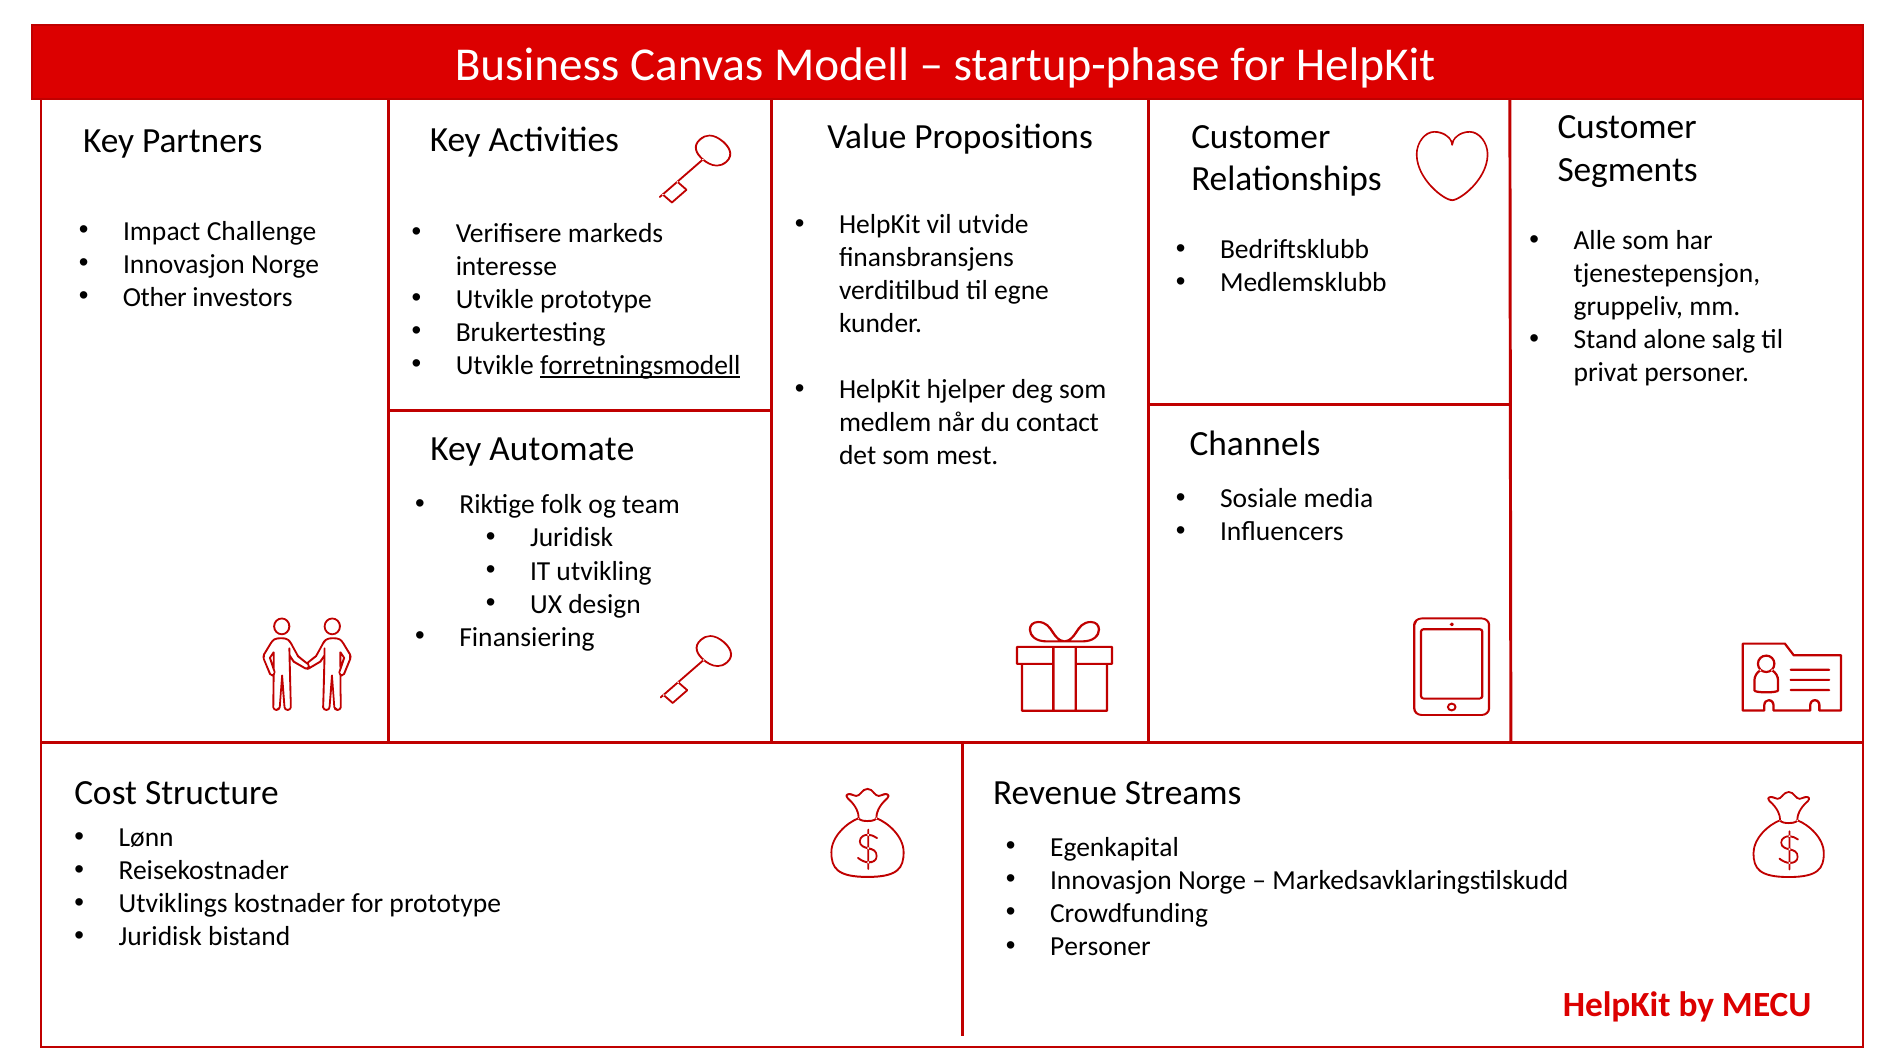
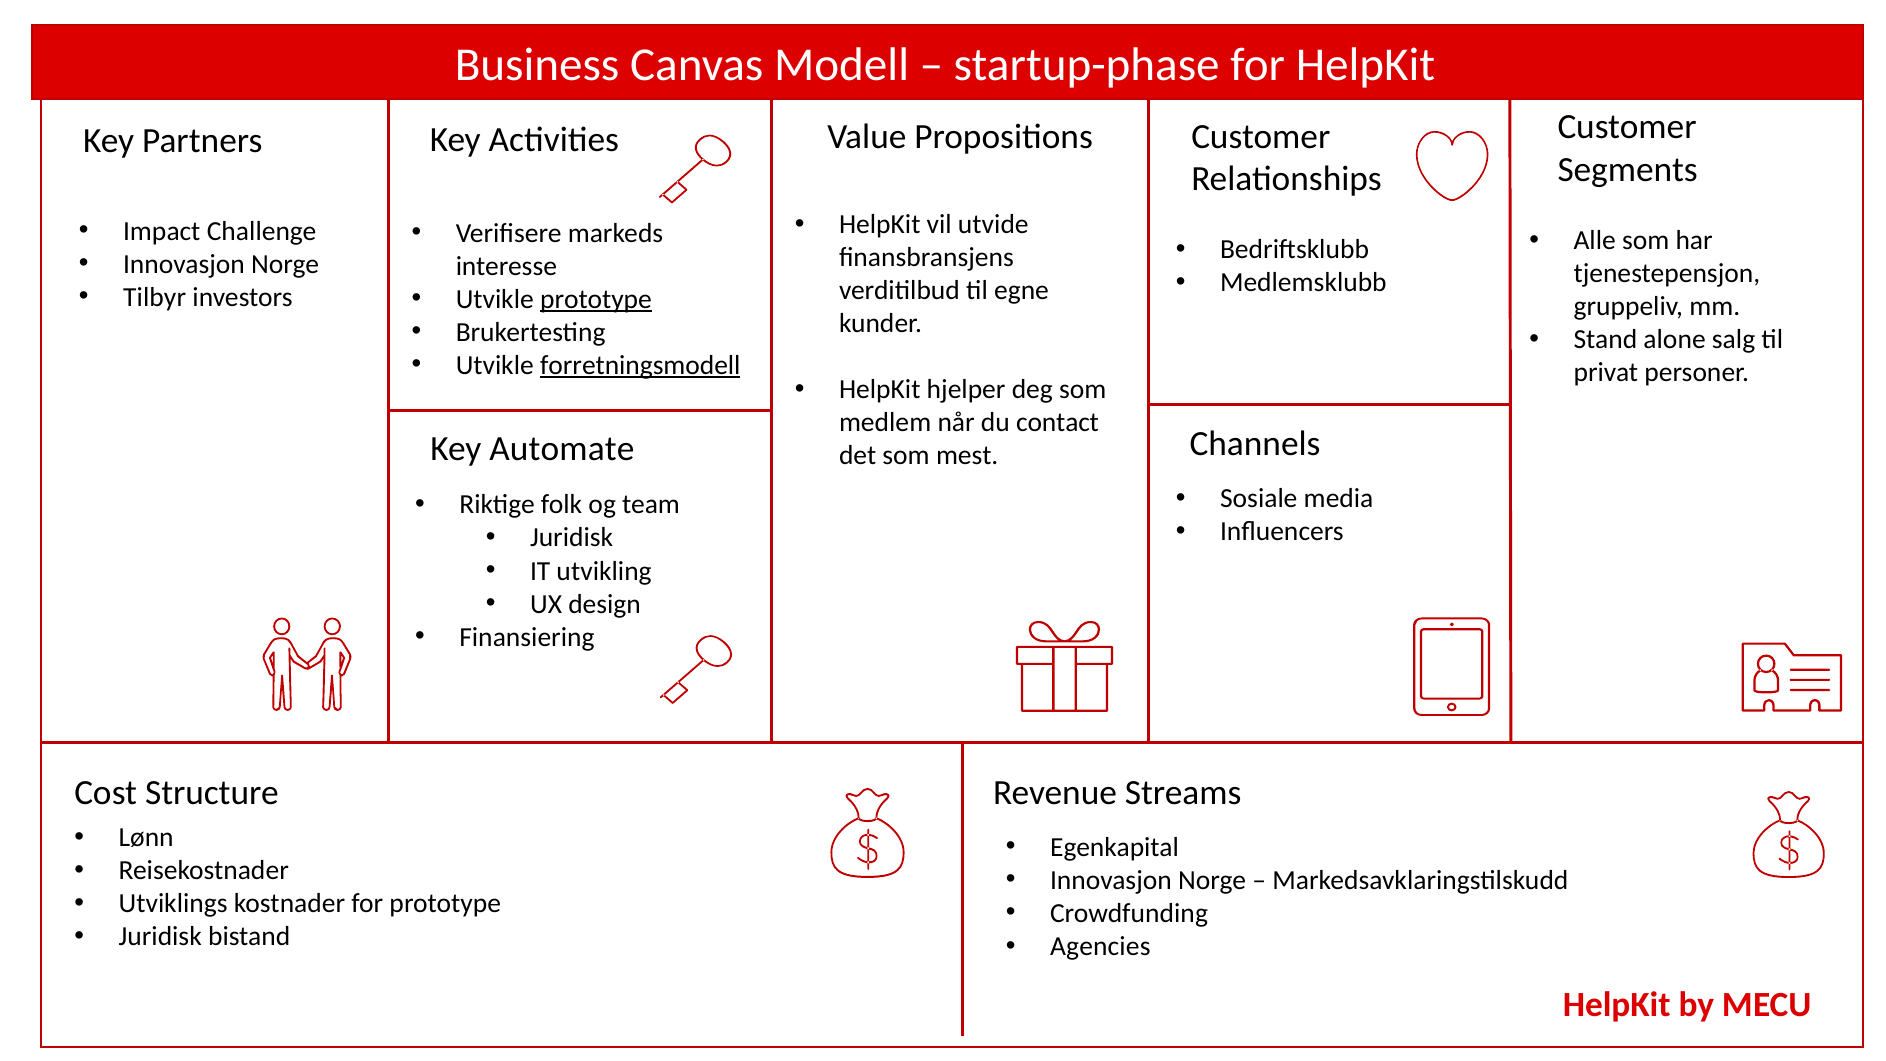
Other: Other -> Tilbyr (155, 297)
prototype underline: none -> present (596, 299)
Personer: Personer -> Agencies (1100, 946)
